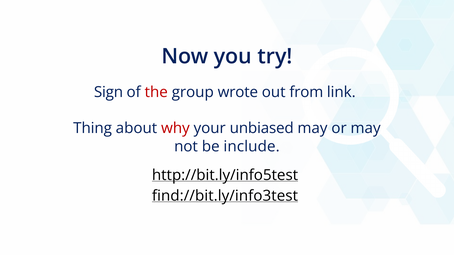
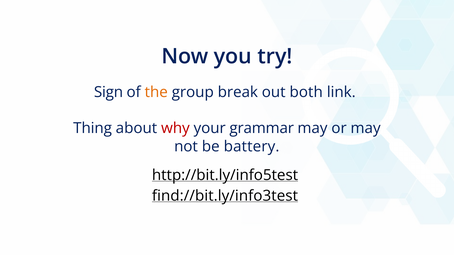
the colour: red -> orange (156, 92)
wrote: wrote -> break (238, 92)
from: from -> both (306, 92)
unbiased: unbiased -> grammar (262, 129)
include: include -> battery (252, 147)
